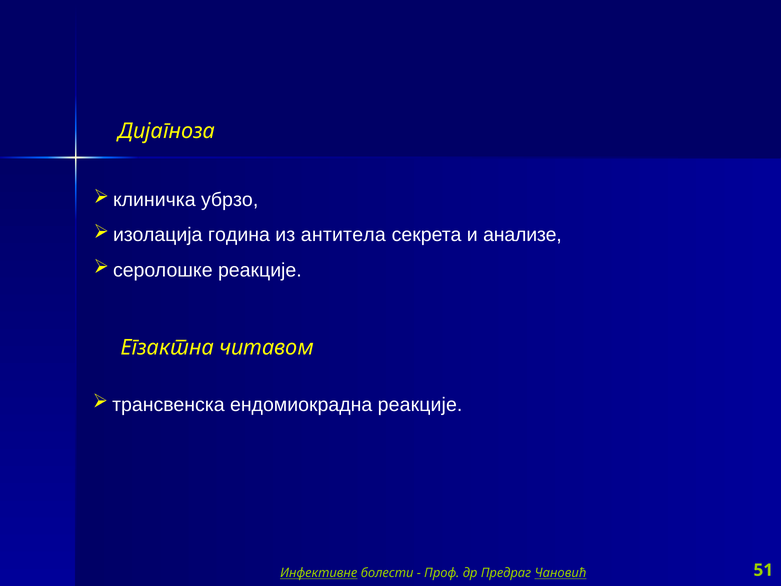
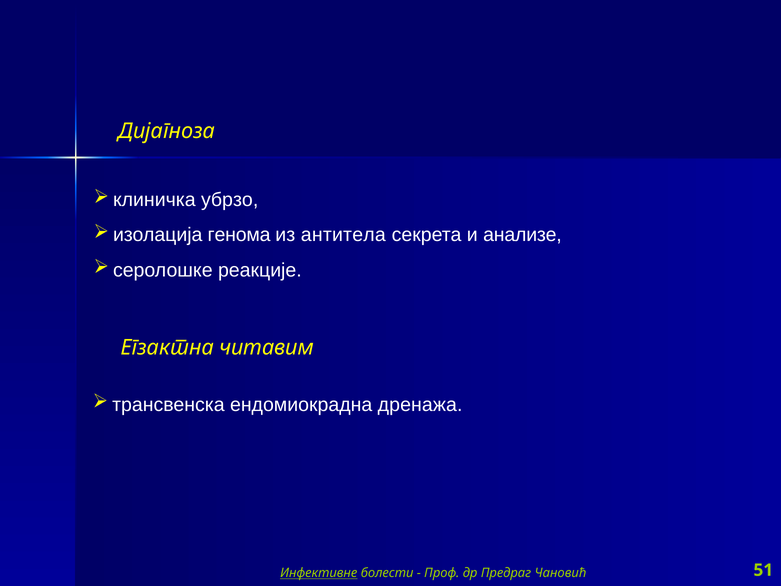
година: година -> генома (239, 235)
читавом: читавом -> читавим (266, 347)
ендомиокрадна реакције: реакције -> дренажа (420, 405)
Чановић underline: present -> none (560, 573)
